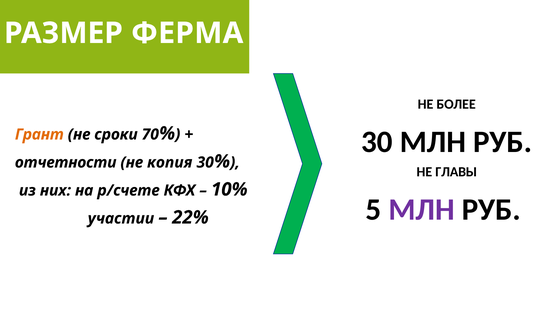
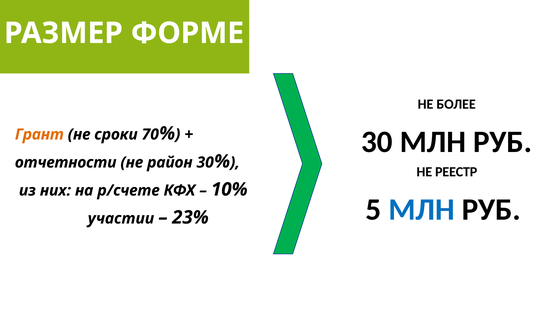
ФЕРМА: ФЕРМА -> ФОРМЕ (187, 33)
копия: копия -> район (170, 162)
ГЛАВЫ: ГЛАВЫ -> РЕЕСТР (456, 172)
МЛН colour: purple -> blue (422, 209)
22%: 22% -> 23% (190, 217)
